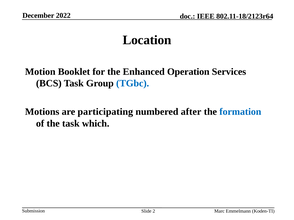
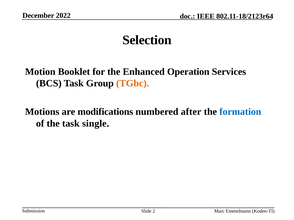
Location: Location -> Selection (147, 40)
TGbc colour: blue -> orange (133, 84)
participating: participating -> modifications (105, 112)
which: which -> single (96, 124)
